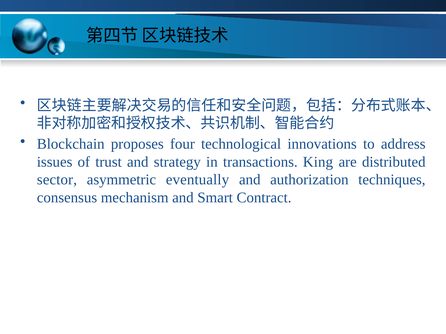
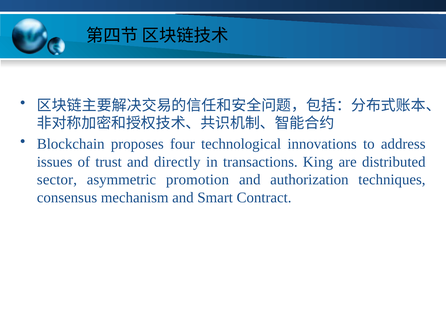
strategy: strategy -> directly (177, 162)
eventually: eventually -> promotion (198, 180)
